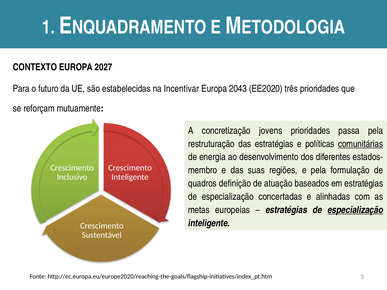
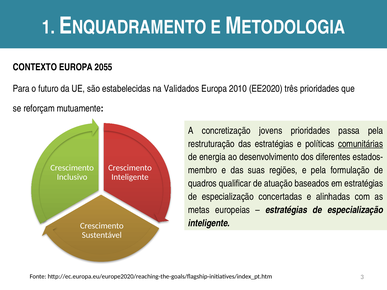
2027: 2027 -> 2055 (104, 67)
Incentivar: Incentivar -> Validados (181, 89)
2043: 2043 -> 2010 (238, 89)
definição: definição -> qualificar (235, 184)
especialização underline: present -> none (355, 210)
